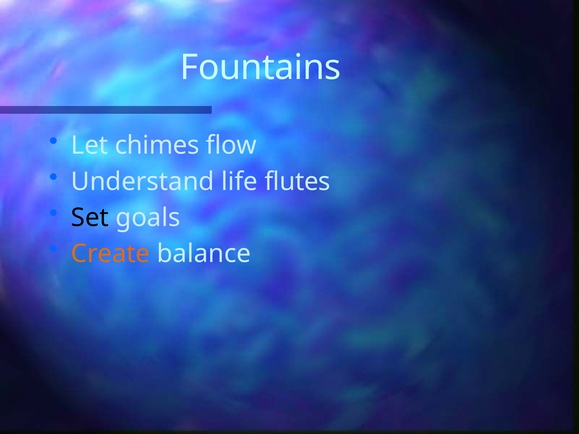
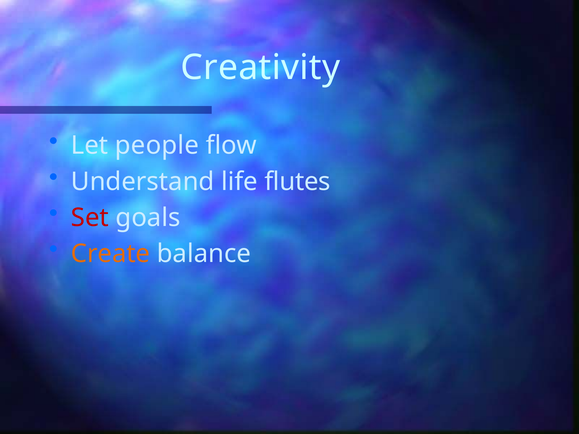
Fountains: Fountains -> Creativity (260, 68)
chimes: chimes -> people (157, 146)
Set colour: black -> red (90, 218)
